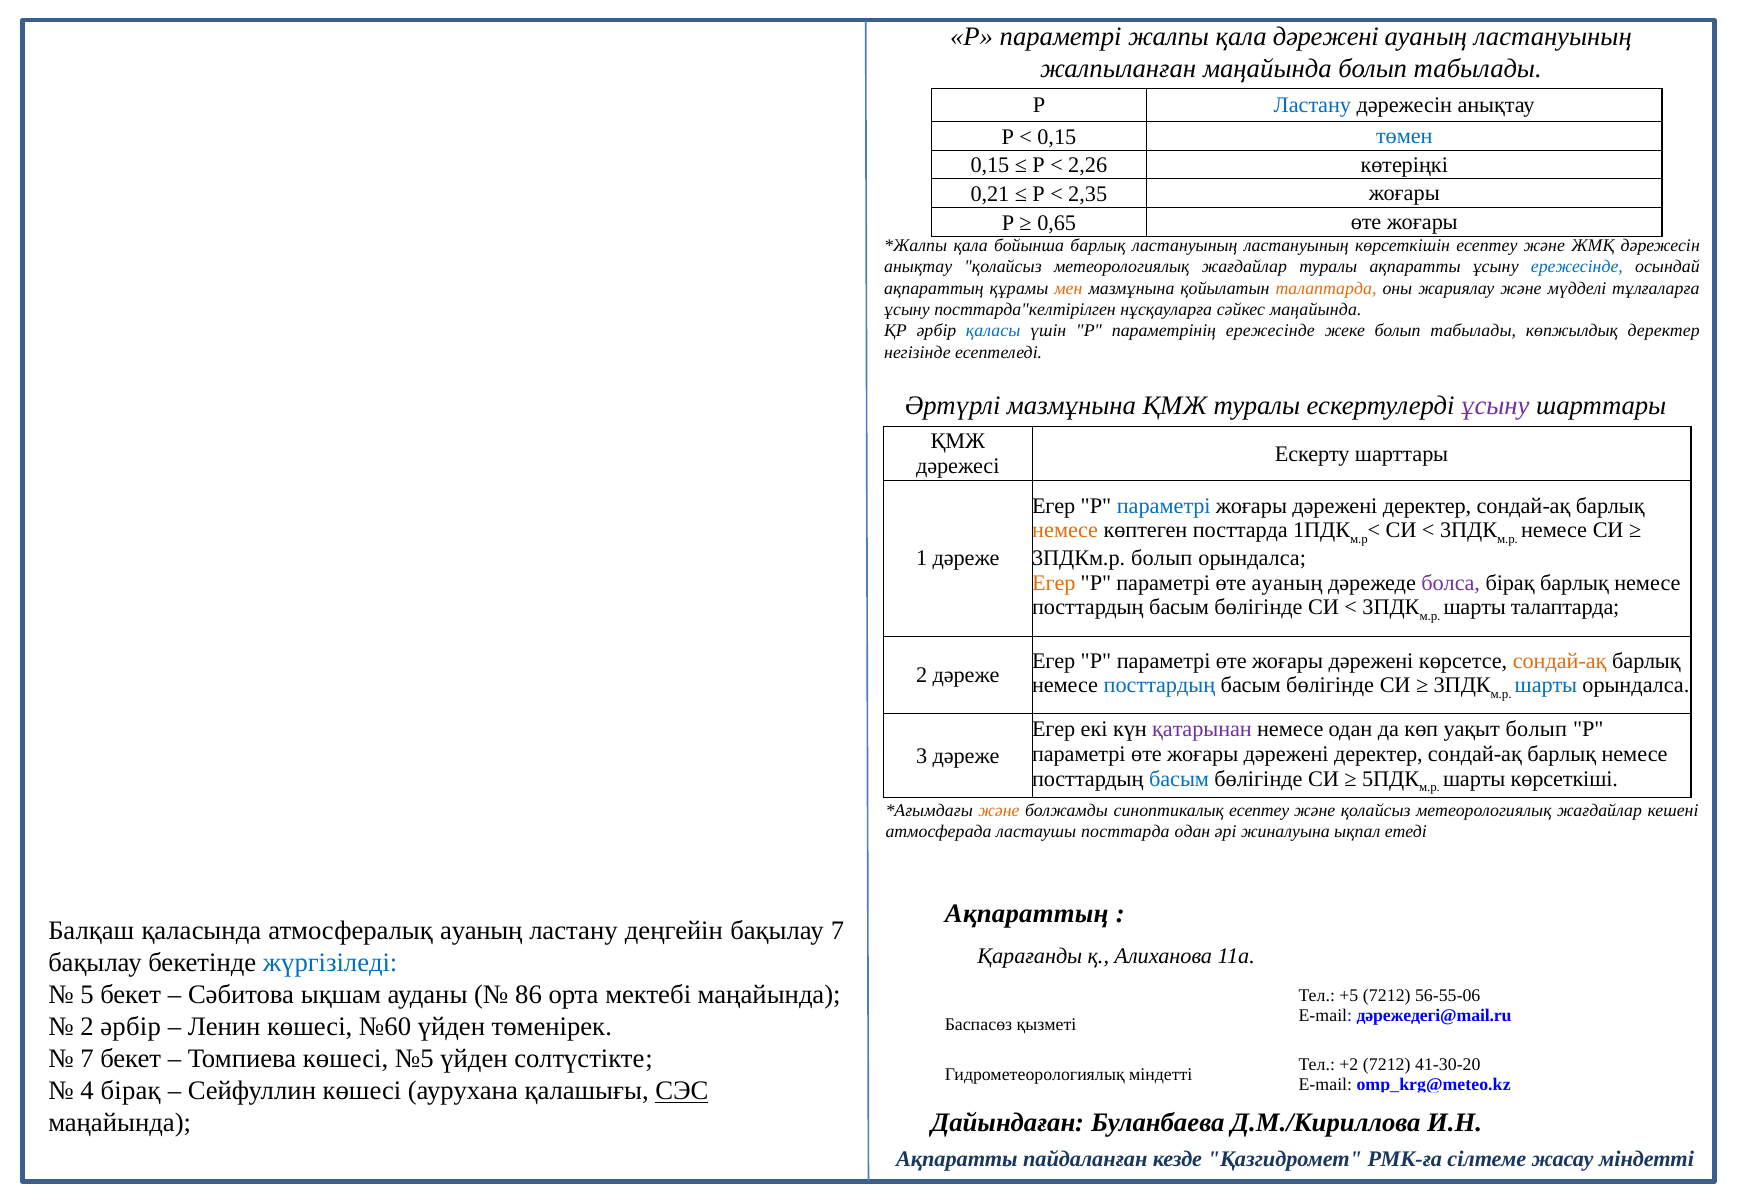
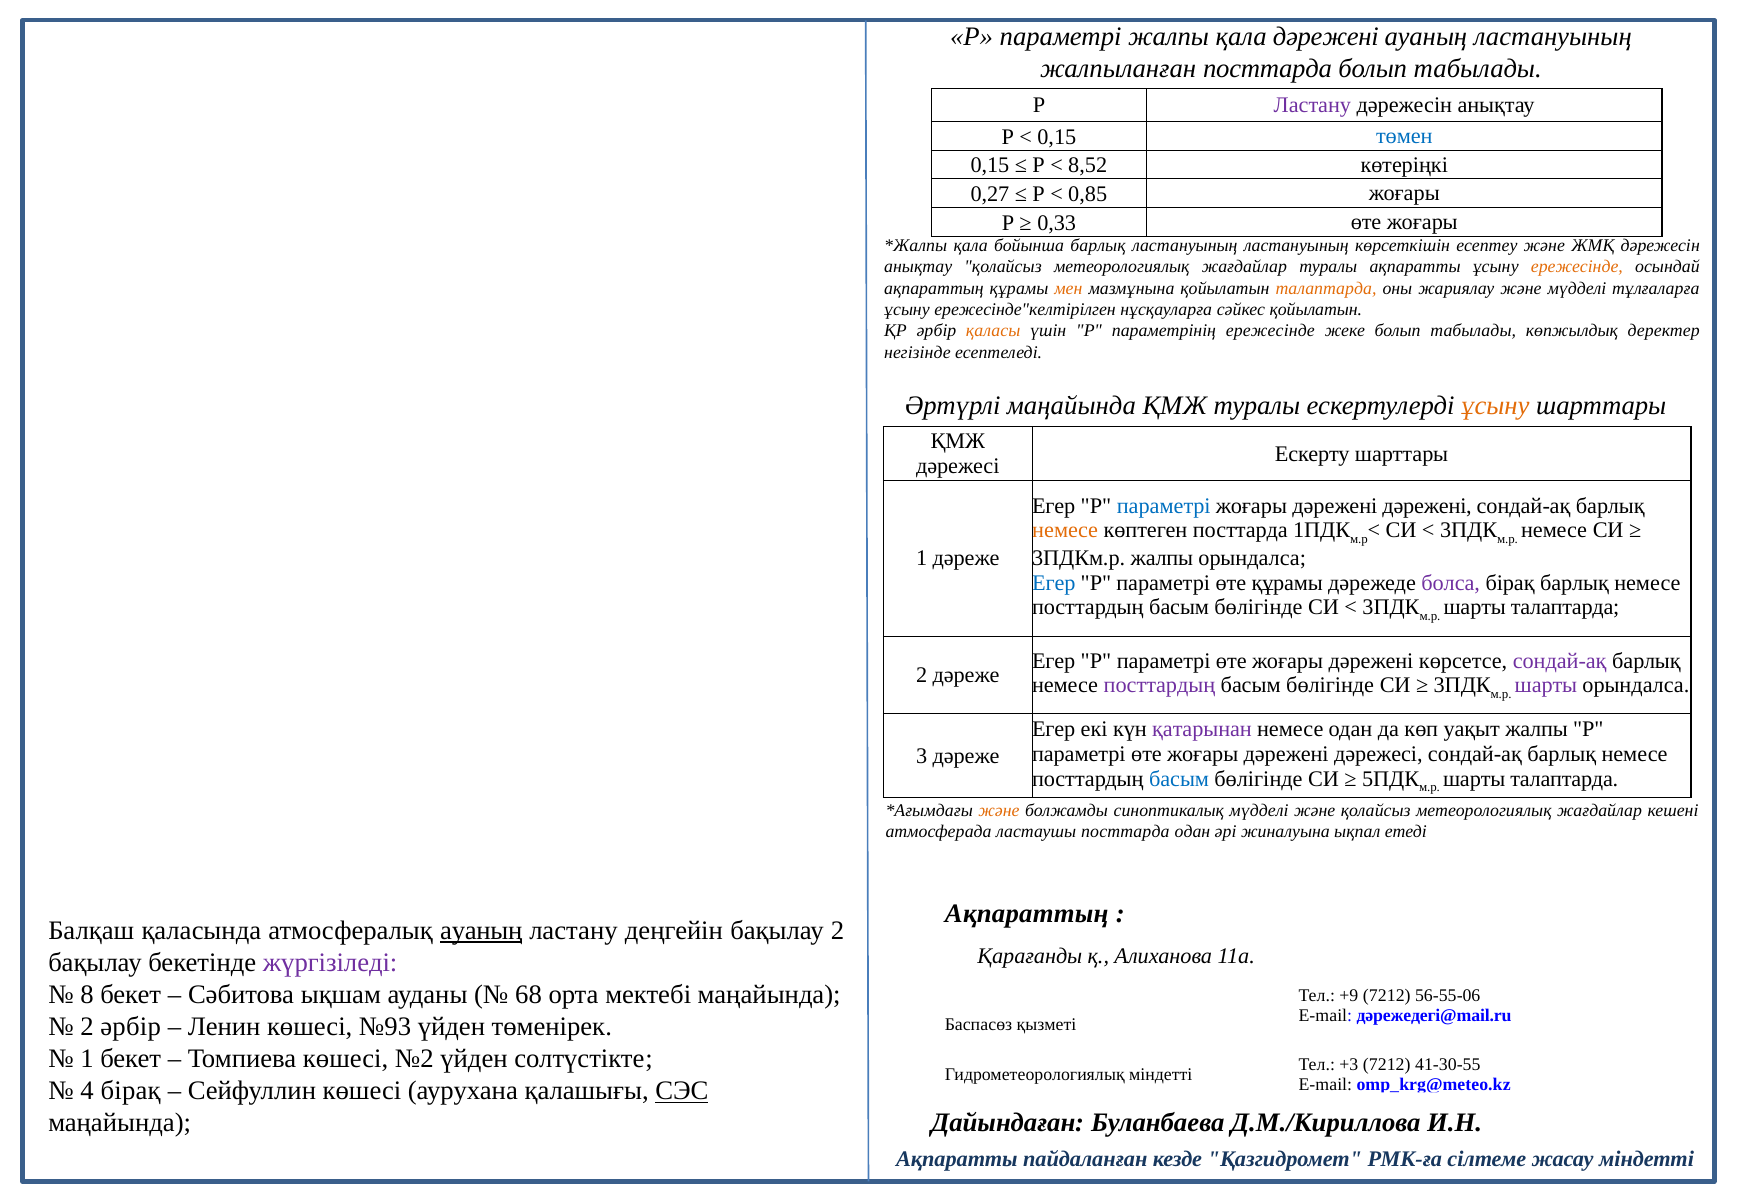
жалпыланған маңайында: маңайында -> посттарда (1268, 69)
Ластану colour: blue -> purple (1312, 105)
2,26: 2,26 -> 8,52 (1088, 166)
0,21: 0,21 -> 0,27 (990, 194)
2,35: 2,35 -> 0,85 (1088, 194)
0,65: 0,65 -> 0,33 (1057, 223)
ережесінде colour: blue -> orange (1577, 267)
посттарда"келтірілген: посттарда"келтірілген -> ережесінде"келтірілген (1025, 310)
сәйкес маңайында: маңайында -> қойылатын (1316, 310)
қаласы colour: blue -> orange (993, 331)
Әртүрлі мазмұнына: мазмұнына -> маңайында (1071, 406)
ұсыну colour: purple -> orange (1495, 406)
деректер: деректер -> дәрежені (1427, 506)
3ПДКм.р болып: болып -> жалпы (1162, 559)
Егер colour: orange -> blue (1054, 583)
өте ауаның: ауаның -> құрамы (1287, 583)
сондай-ақ colour: orange -> purple (1560, 661)
посттардың colour: blue -> purple (1159, 686)
шарты colour: blue -> purple (1546, 686)
уақыт болып: болып -> жалпы (1536, 730)
өте жоғары дәрежені деректер: деректер -> дәрежесі (1378, 754)
көрсеткіші: көрсеткіші -> талаптарда (1564, 779)
синоптикалық есептеу: есептеу -> мүдделі (1259, 811)
ауаның underline: none -> present (481, 931)
бақылау 7: 7 -> 2 (838, 931)
жүргізіледі colour: blue -> purple (330, 963)
5: 5 -> 8 (87, 995)
86: 86 -> 68 (529, 995)
+5: +5 -> +9 (1349, 996)
№60: №60 -> №93 (385, 1027)
7: 7 -> 1 (87, 1059)
№5: №5 -> №2 (414, 1059)
+2: +2 -> +3 (1349, 1065)
41-30-20: 41-30-20 -> 41-30-55 (1448, 1065)
